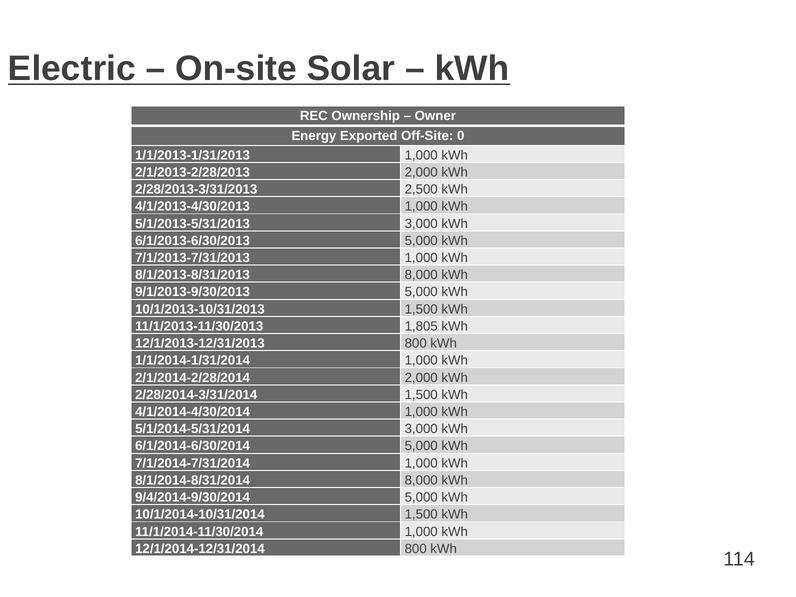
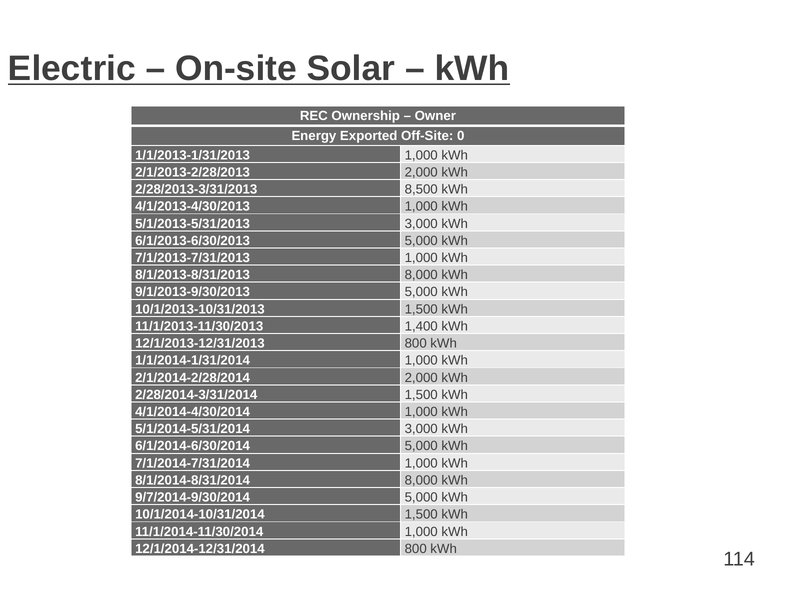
2,500: 2,500 -> 8,500 (421, 189)
1,805: 1,805 -> 1,400 (421, 326)
9/4/2014-9/30/2014: 9/4/2014-9/30/2014 -> 9/7/2014-9/30/2014 (193, 497)
